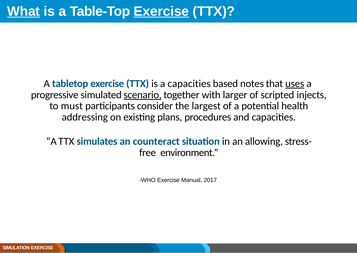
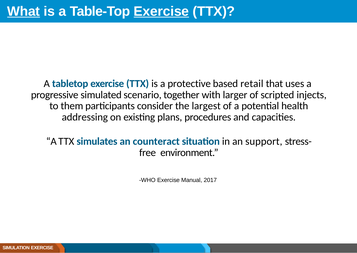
a capacities: capacities -> protective (189, 83)
notes: notes -> retail (252, 83)
uses underline: present -> none (295, 83)
scenario underline: present -> none (143, 95)
must: must -> them (72, 106)
allowing: allowing -> support (264, 141)
